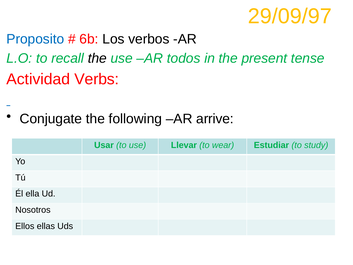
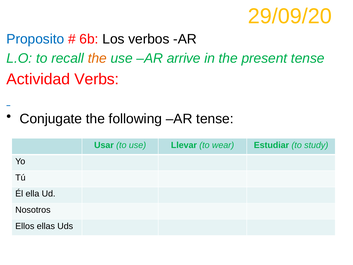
29/09/97: 29/09/97 -> 29/09/20 (290, 16)
the colour: black -> orange (97, 58)
todos: todos -> arrive (184, 58)
AR arrive: arrive -> tense (215, 119)
